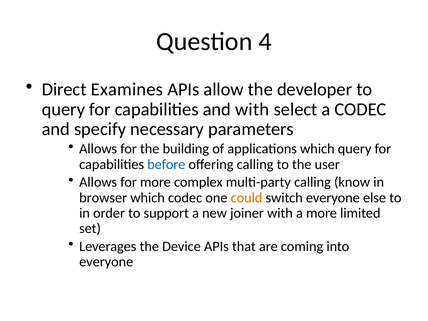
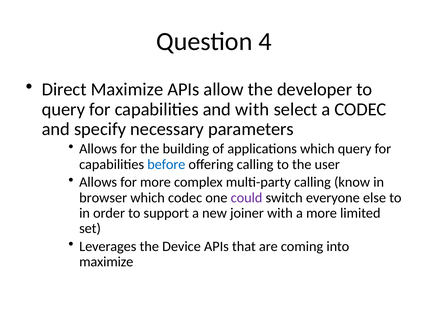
Direct Examines: Examines -> Maximize (127, 89)
could colour: orange -> purple (247, 198)
everyone: everyone -> maximize (106, 262)
